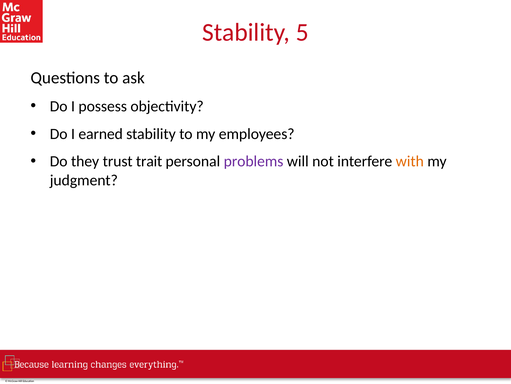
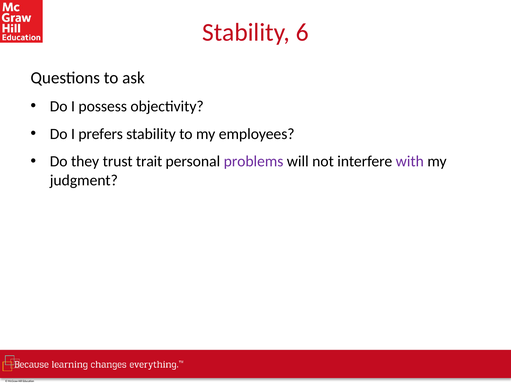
5: 5 -> 6 (302, 32)
earned: earned -> prefers (101, 134)
with colour: orange -> purple (410, 161)
